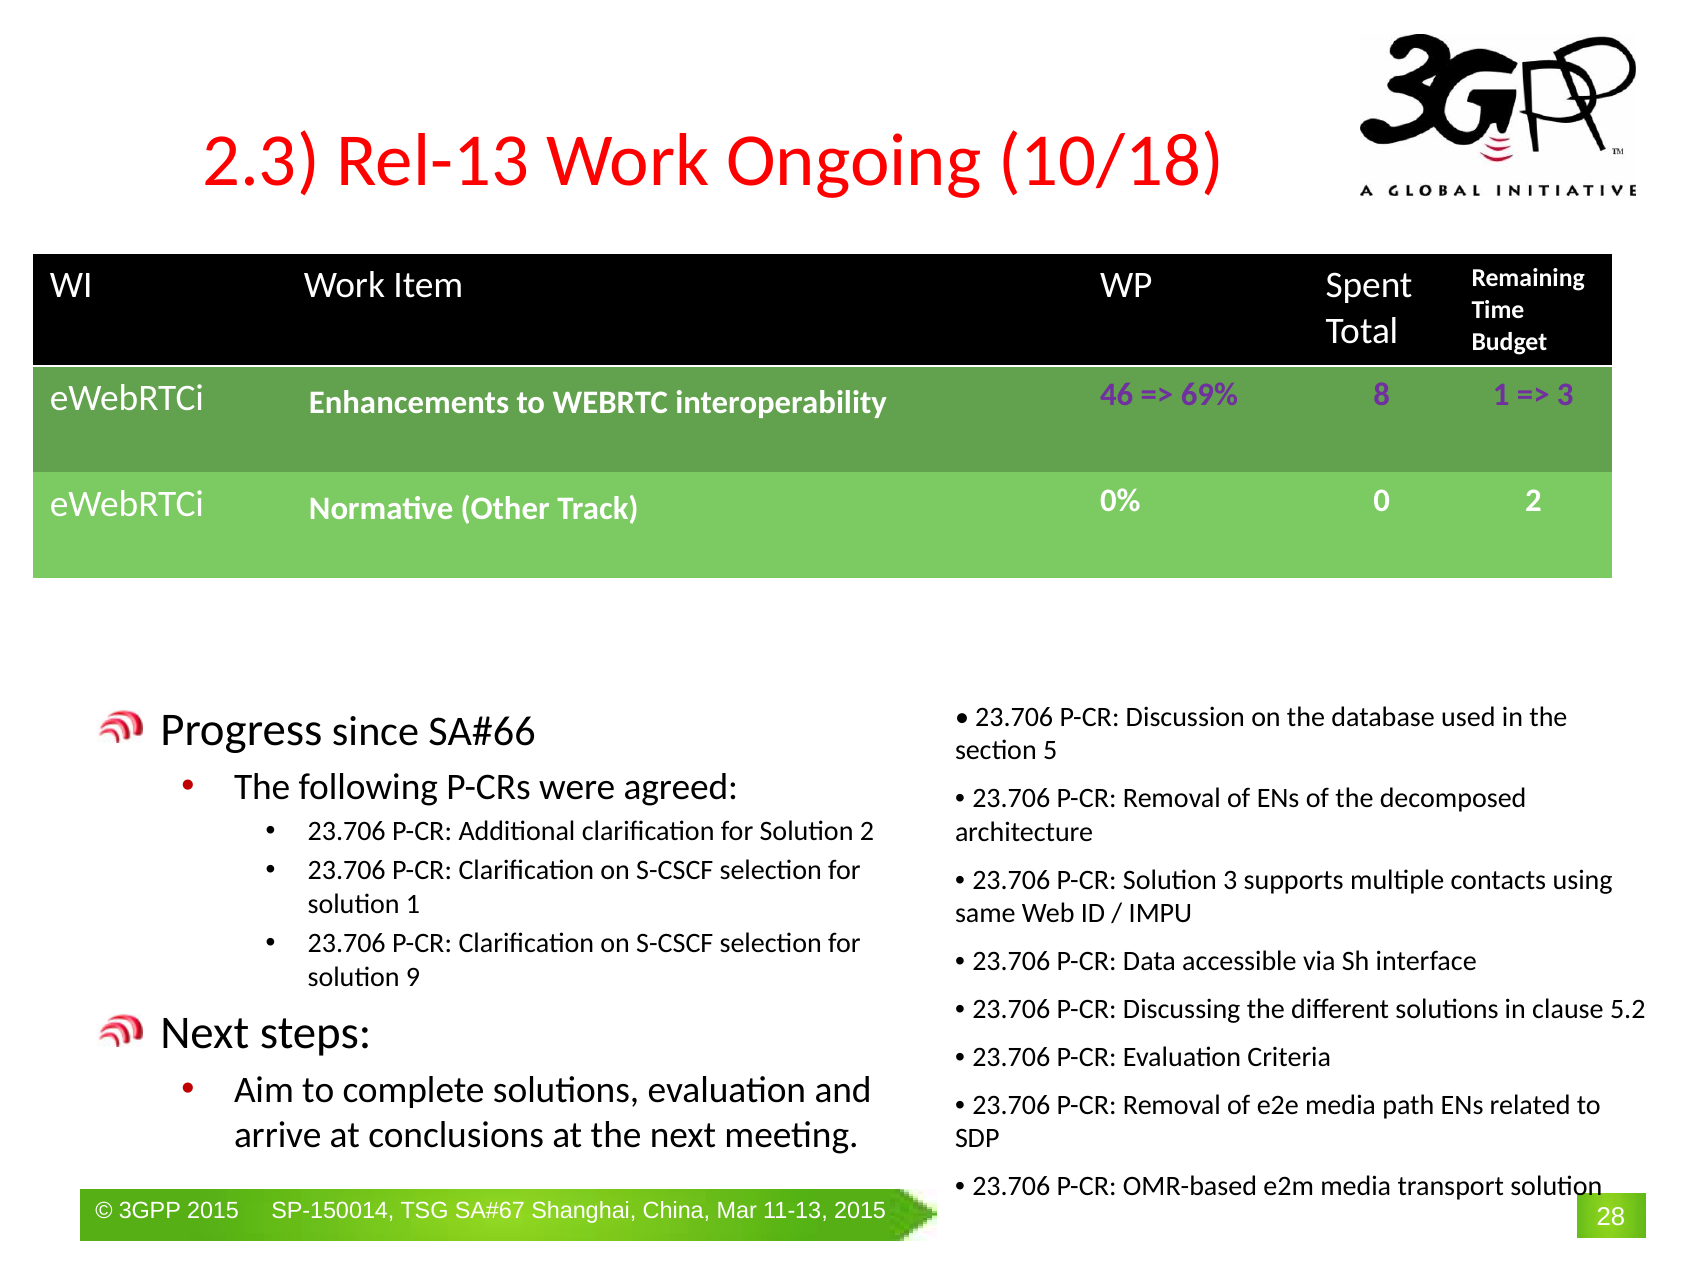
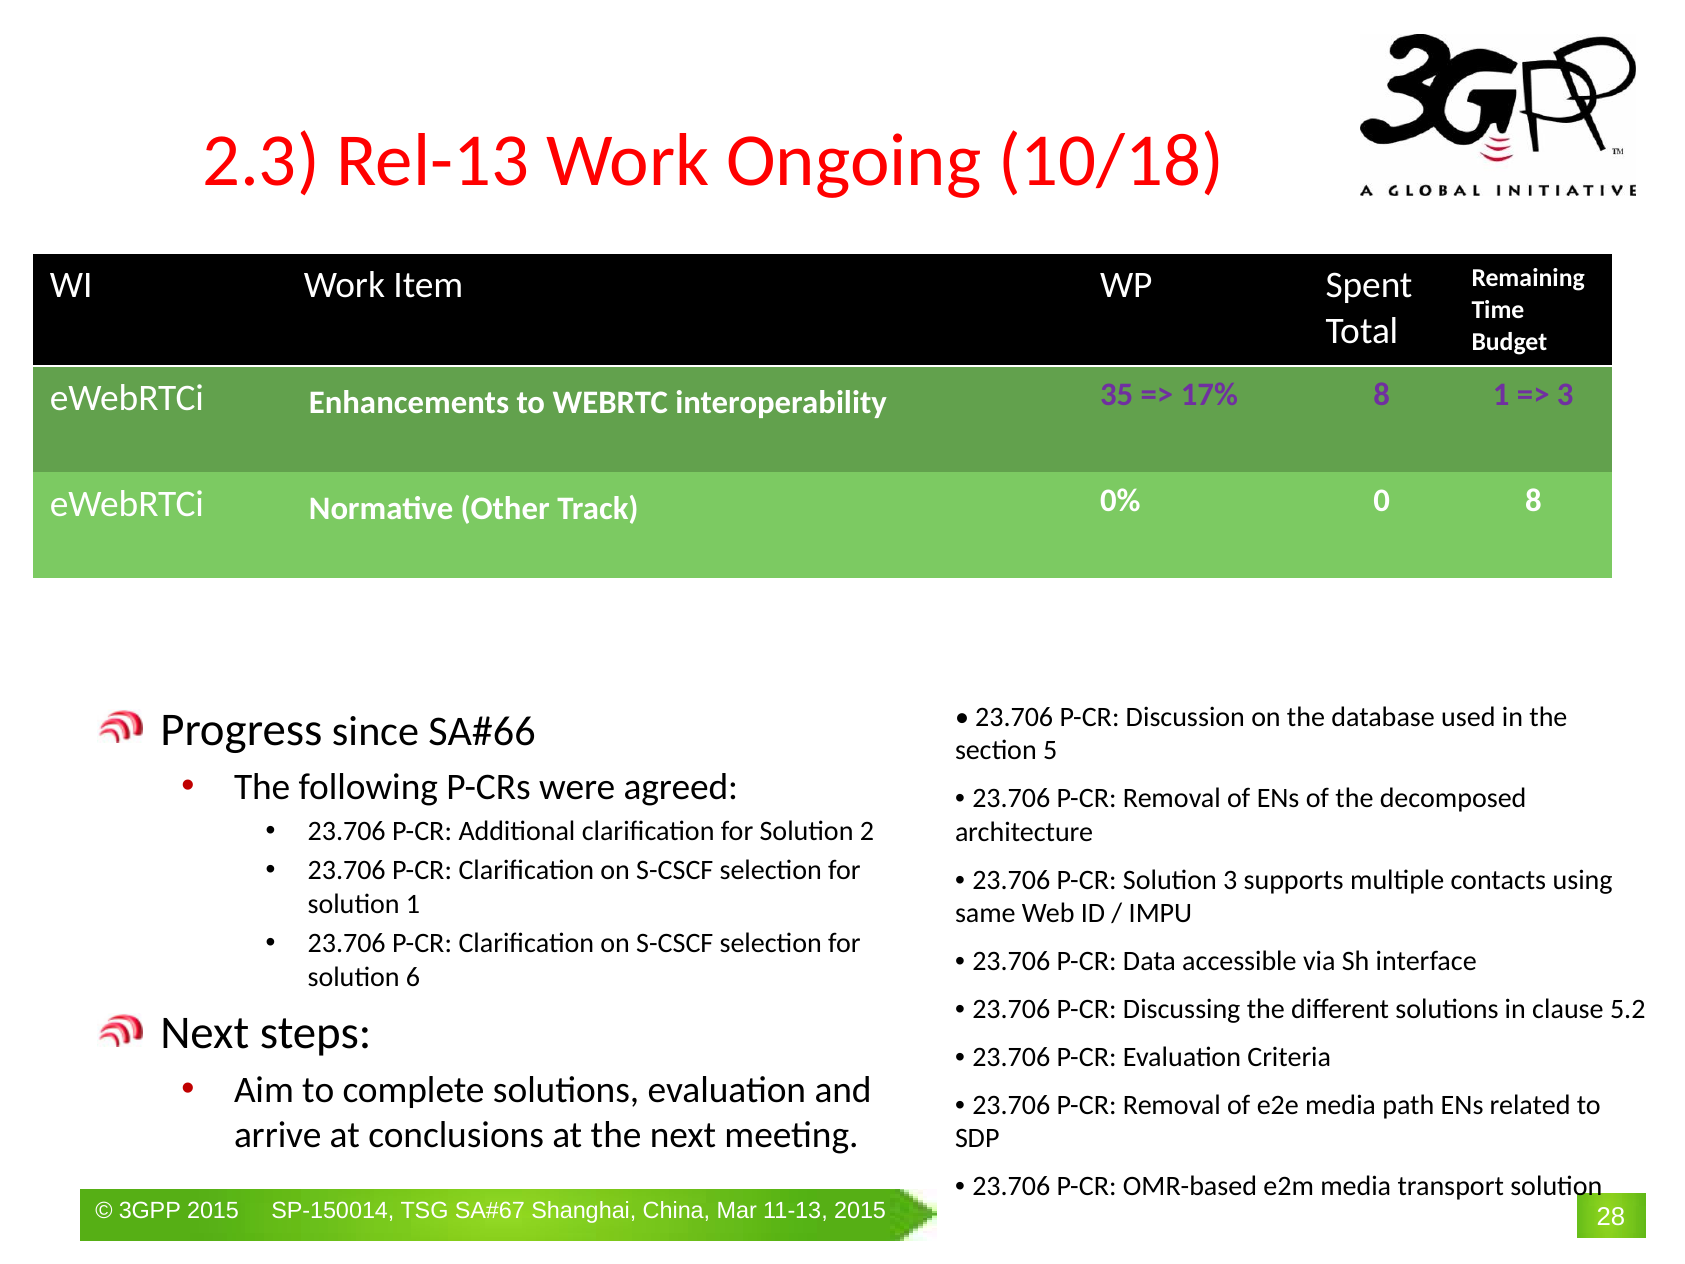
46: 46 -> 35 (1117, 395)
69%: 69% -> 17% (1209, 395)
0 2: 2 -> 8 (1533, 501)
9: 9 -> 6 (413, 977)
